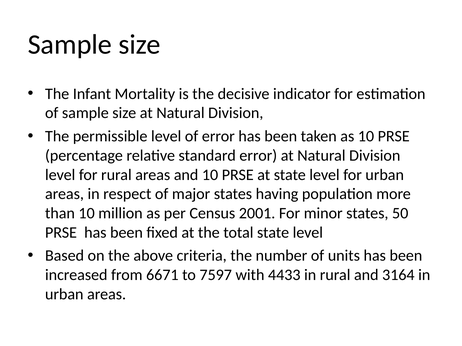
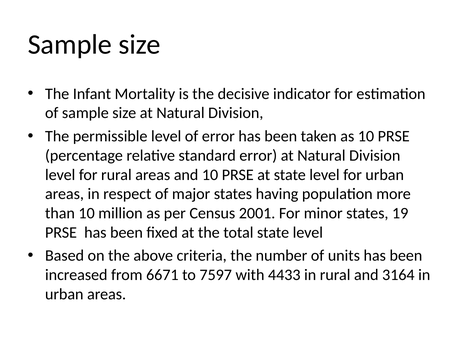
50: 50 -> 19 (400, 213)
